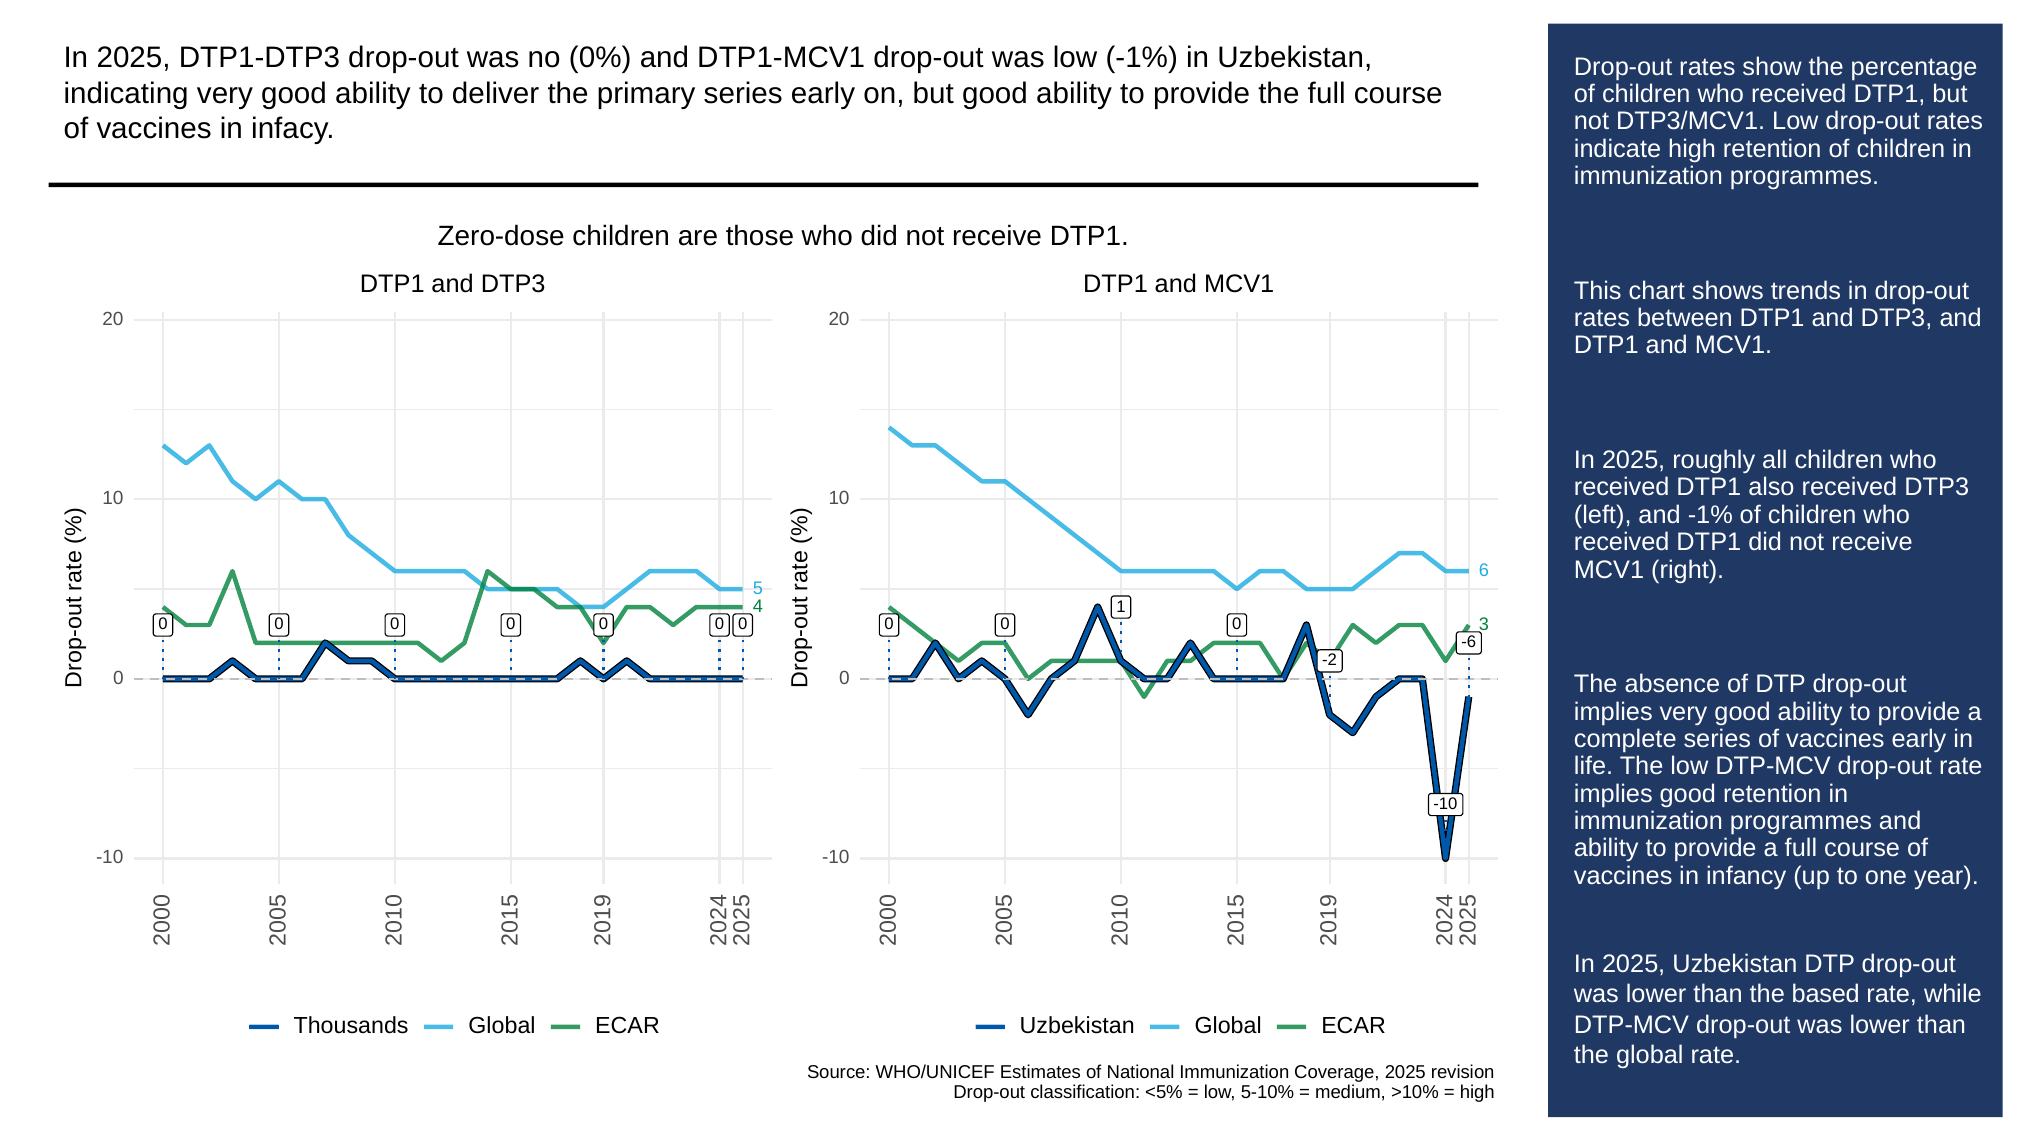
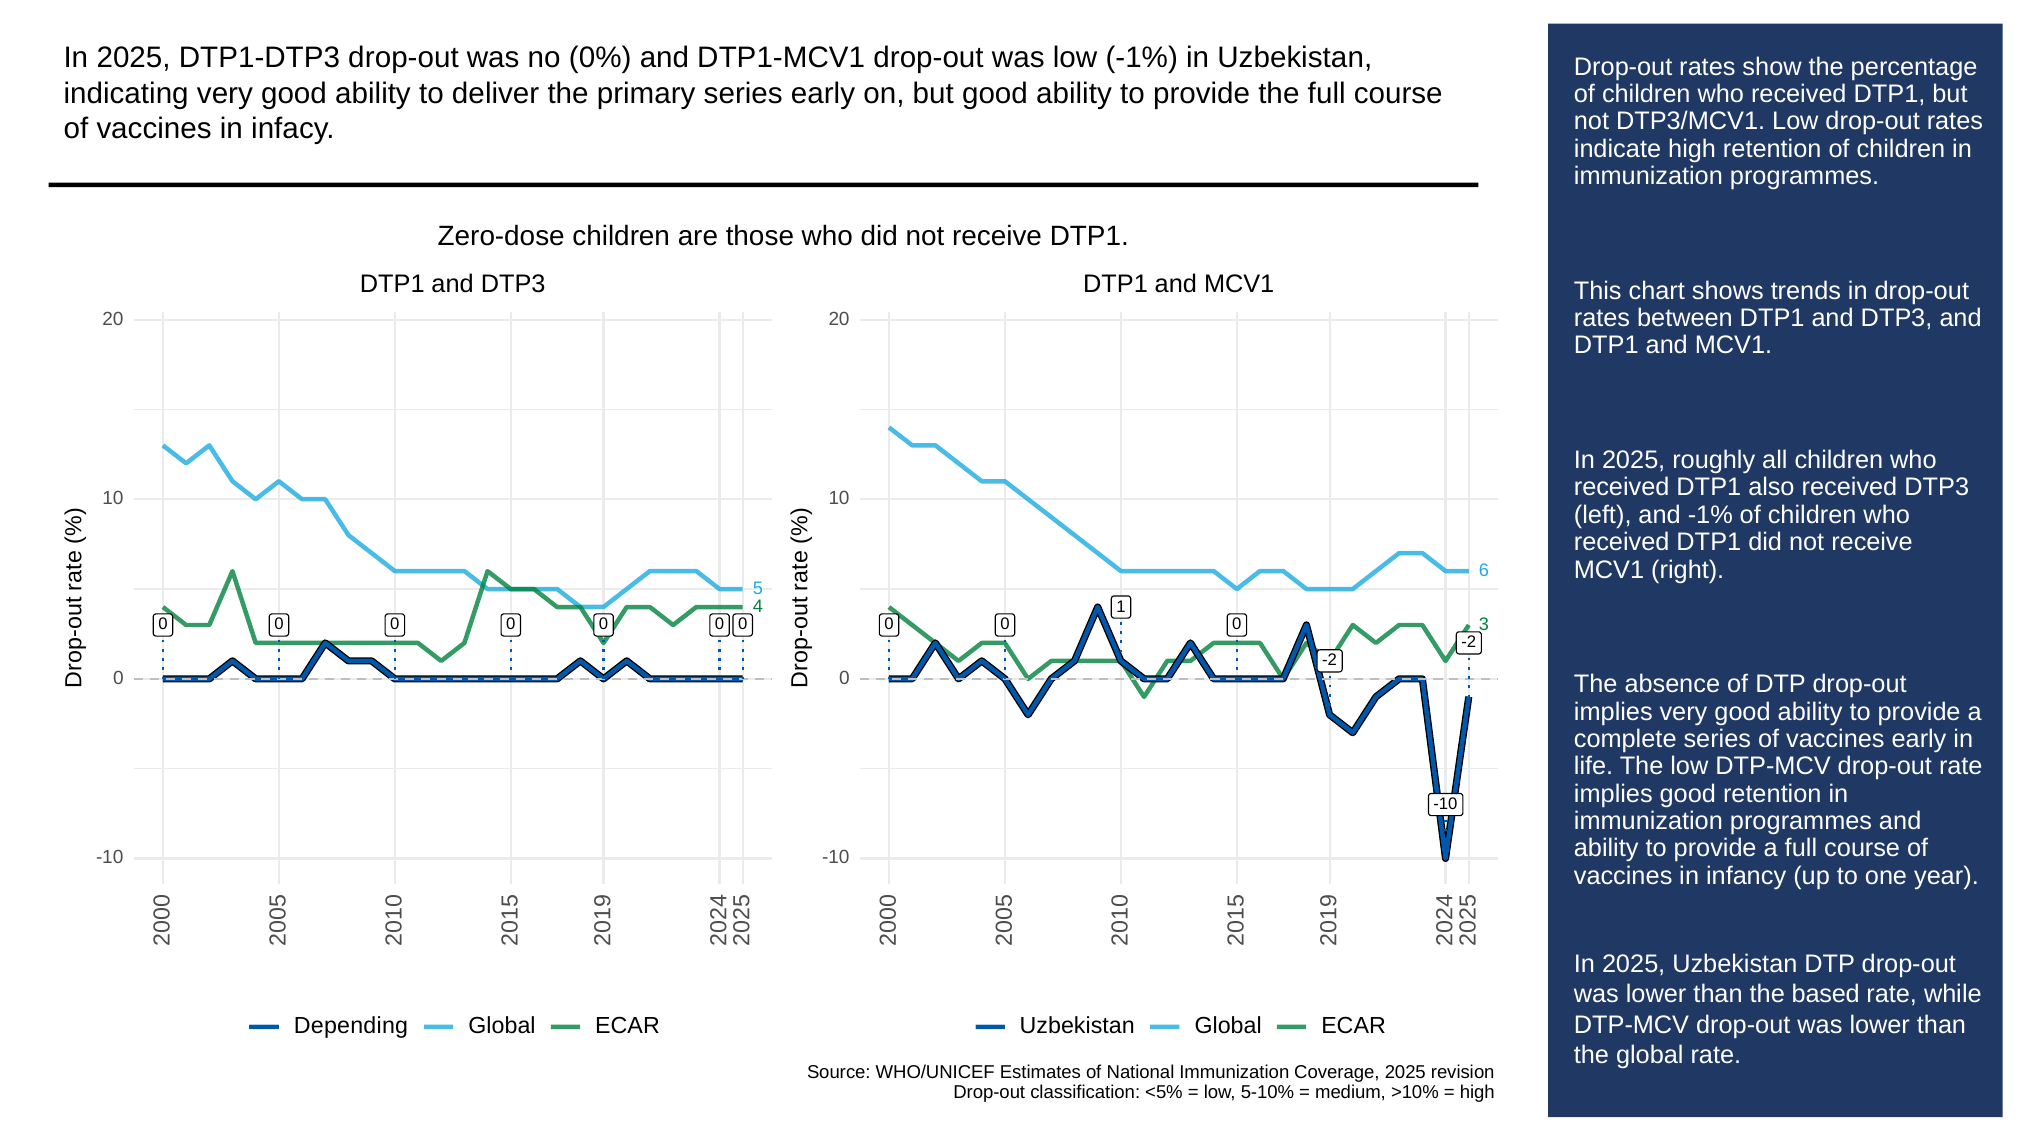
-6: -6 -> -2 (1469, 642)
Thousands: Thousands -> Depending (351, 1026)
